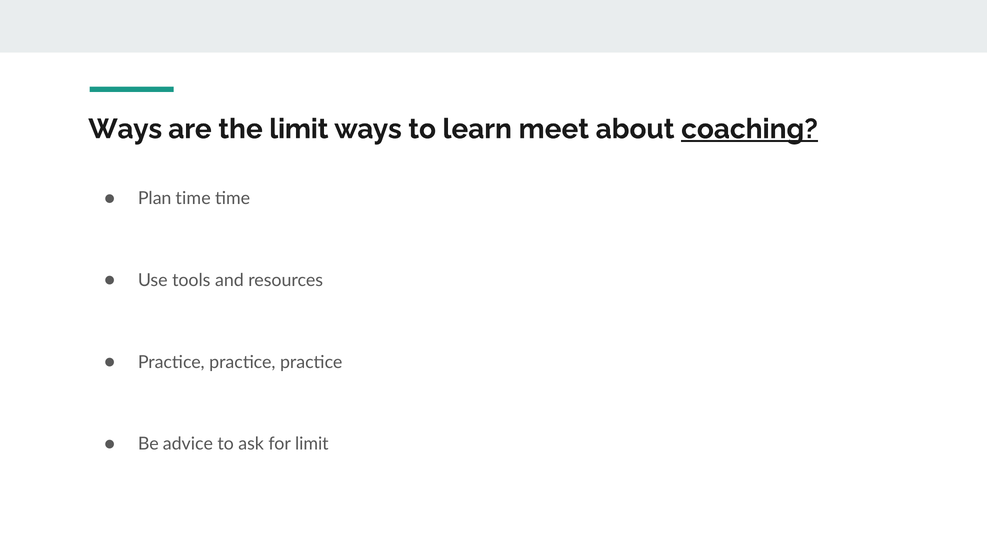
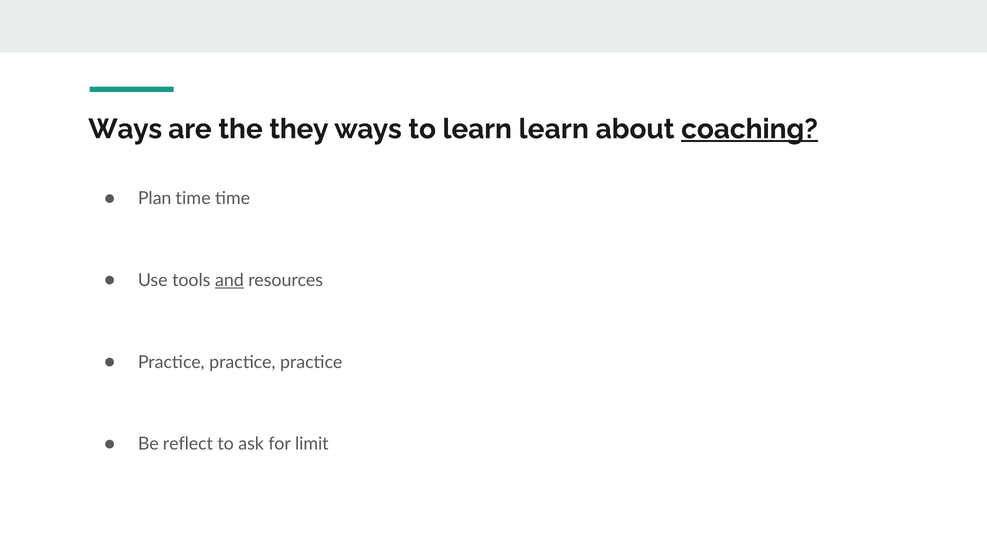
the limit: limit -> they (299, 129)
learn meet: meet -> learn (554, 129)
and underline: none -> present (229, 280)
advice: advice -> reflect (188, 444)
